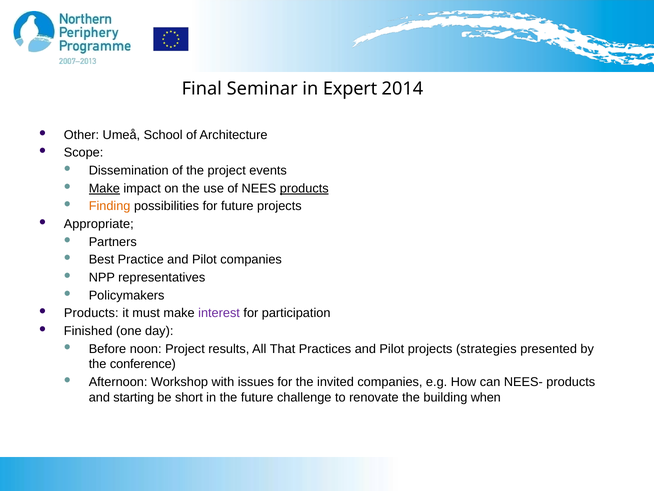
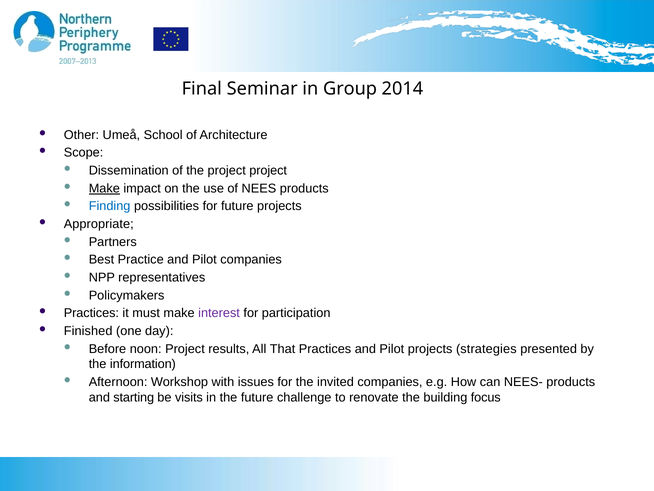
Expert: Expert -> Group (350, 88)
project events: events -> project (268, 170)
products underline: present -> none (304, 188)
Finding colour: orange -> blue (110, 206)
Products: Products -> Practices (91, 313)
conference: conference -> information (143, 364)
short: short -> visits (189, 397)
when: when -> focus (486, 397)
